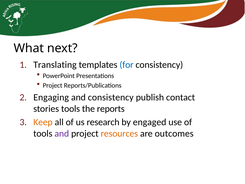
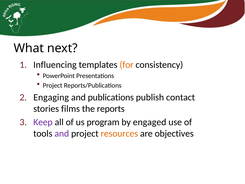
Translating: Translating -> Influencing (55, 65)
for colour: blue -> orange (127, 65)
and consistency: consistency -> publications (111, 97)
stories tools: tools -> films (70, 109)
Keep colour: orange -> purple (43, 122)
research: research -> program (103, 122)
outcomes: outcomes -> objectives (174, 133)
